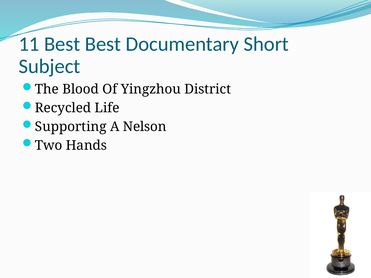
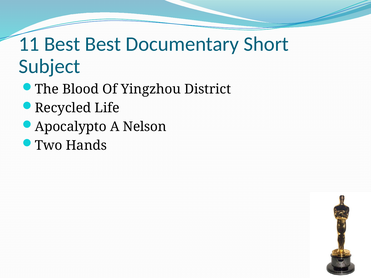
Supporting: Supporting -> Apocalypto (71, 127)
